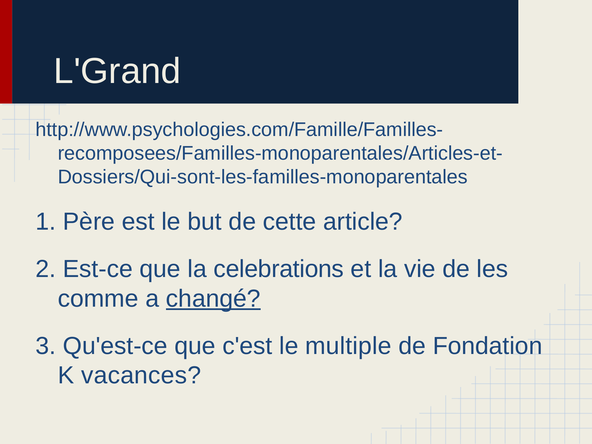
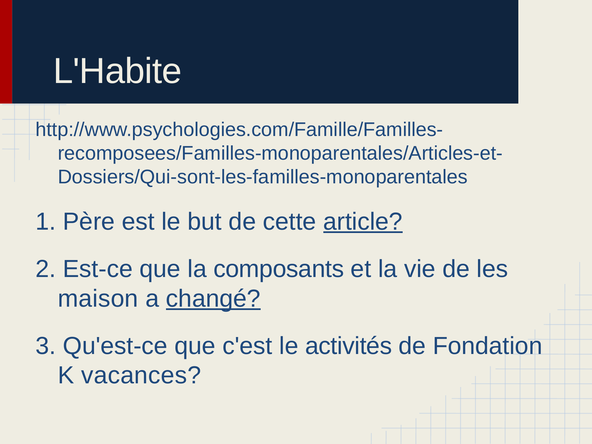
L'Grand: L'Grand -> L'Habite (117, 71)
article underline: none -> present (363, 222)
celebrations: celebrations -> composants (279, 269)
comme: comme -> maison (98, 299)
multiple: multiple -> activités (349, 346)
